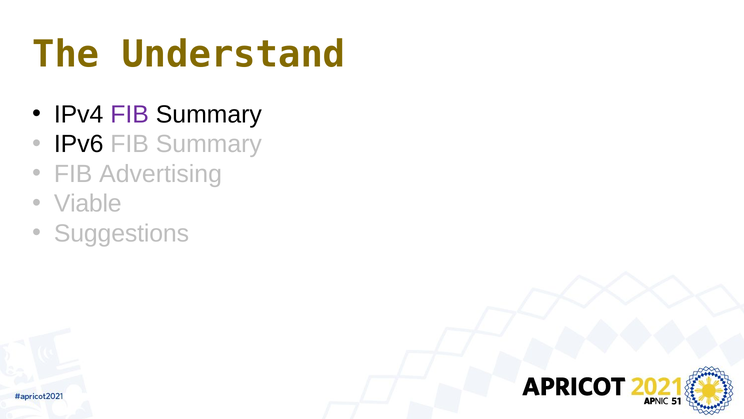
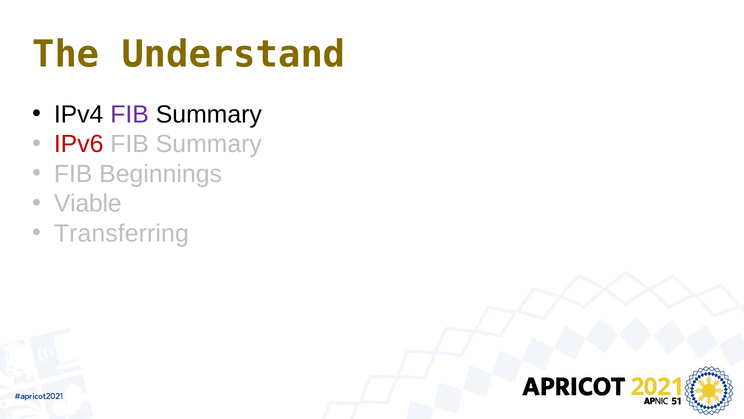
IPv6 colour: black -> red (79, 144)
Advertising: Advertising -> Beginnings (161, 174)
Suggestions: Suggestions -> Transferring (121, 233)
